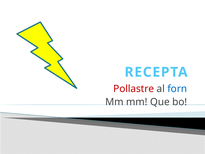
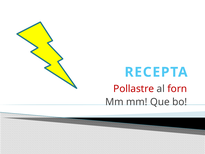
forn colour: blue -> red (177, 89)
